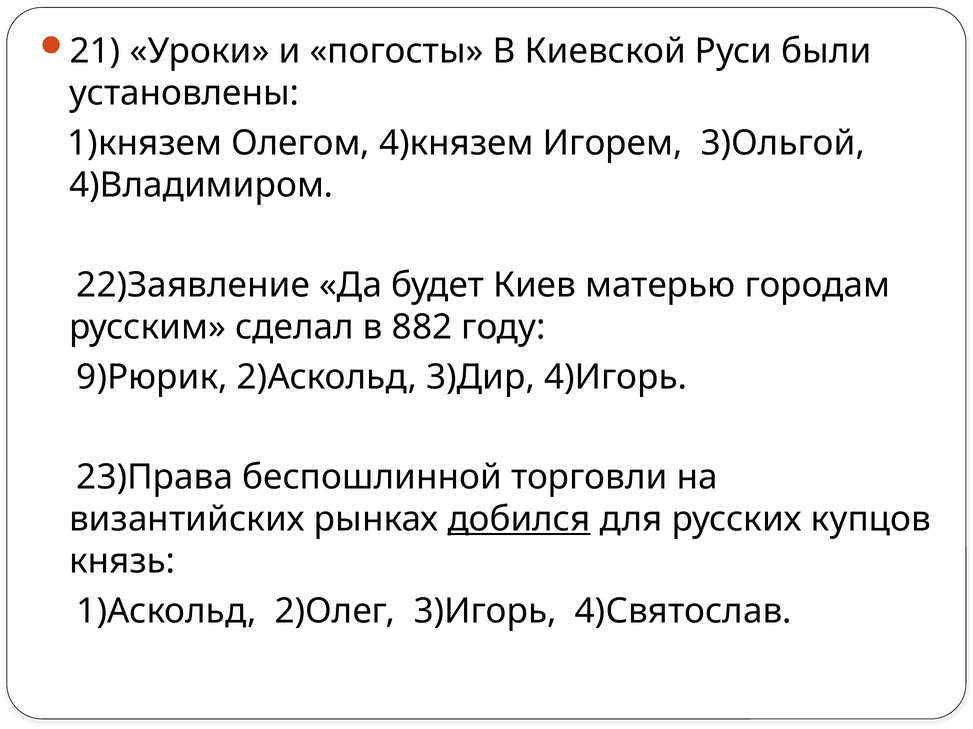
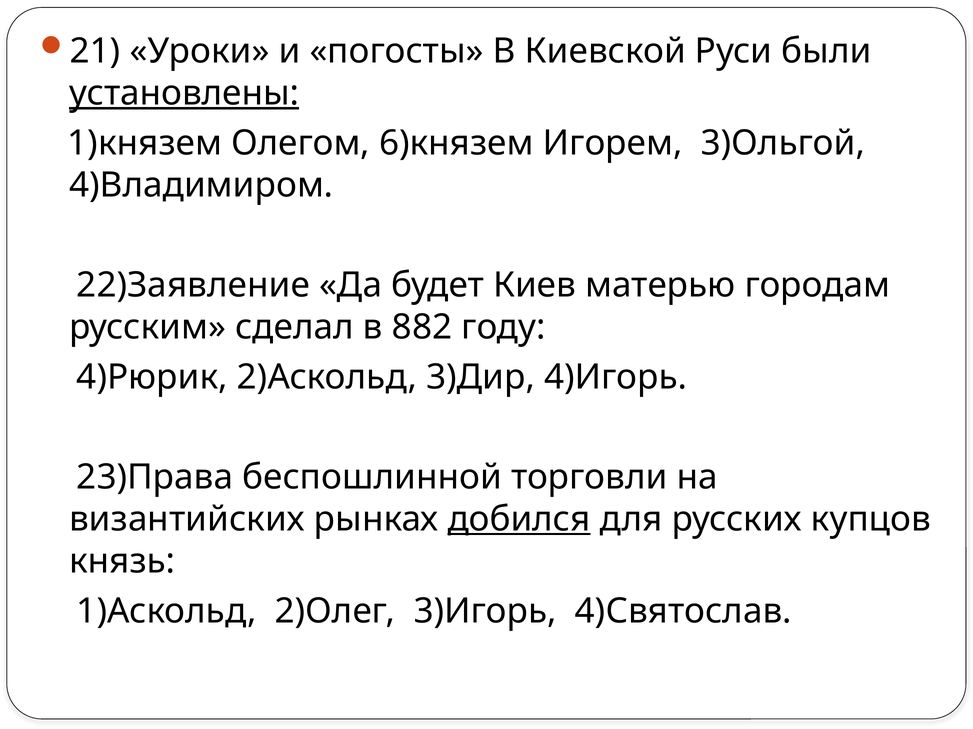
установлены underline: none -> present (184, 93)
4)князем: 4)князем -> 6)князем (456, 143)
9)Рюрик: 9)Рюрик -> 4)Рюрик (152, 377)
